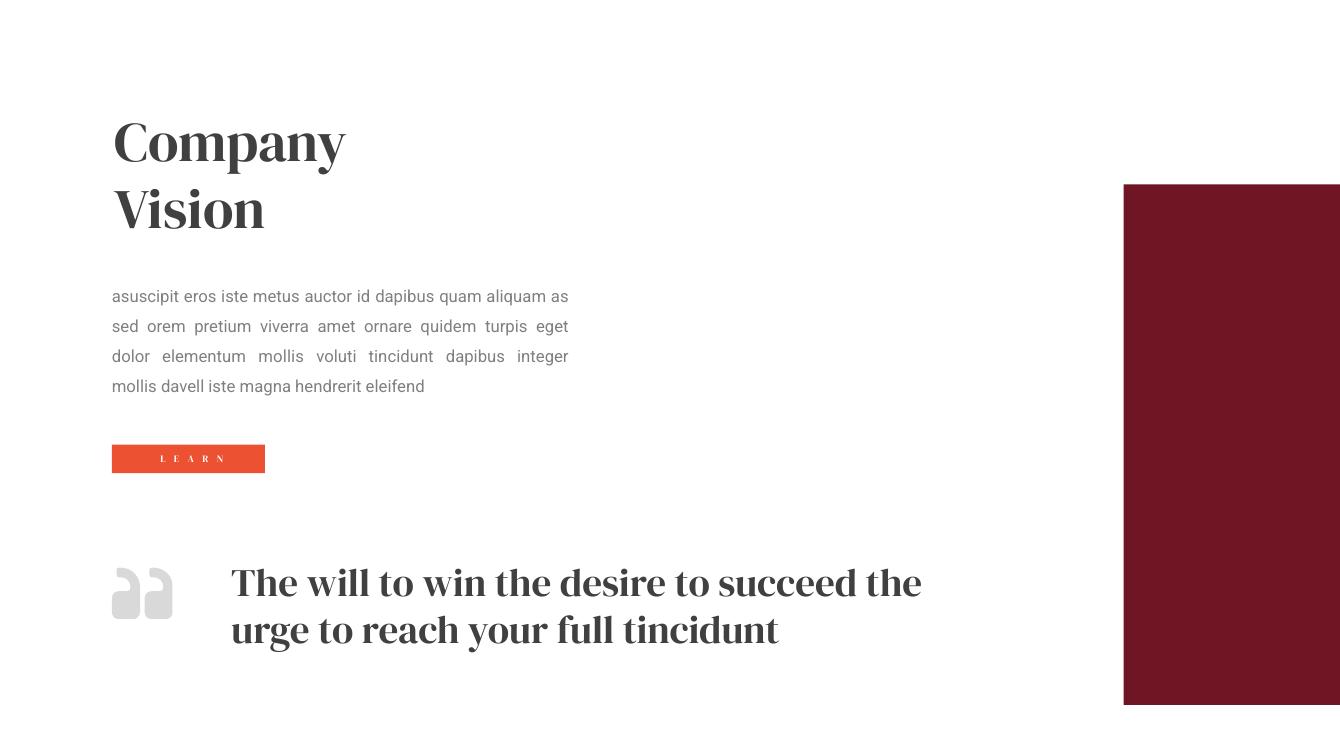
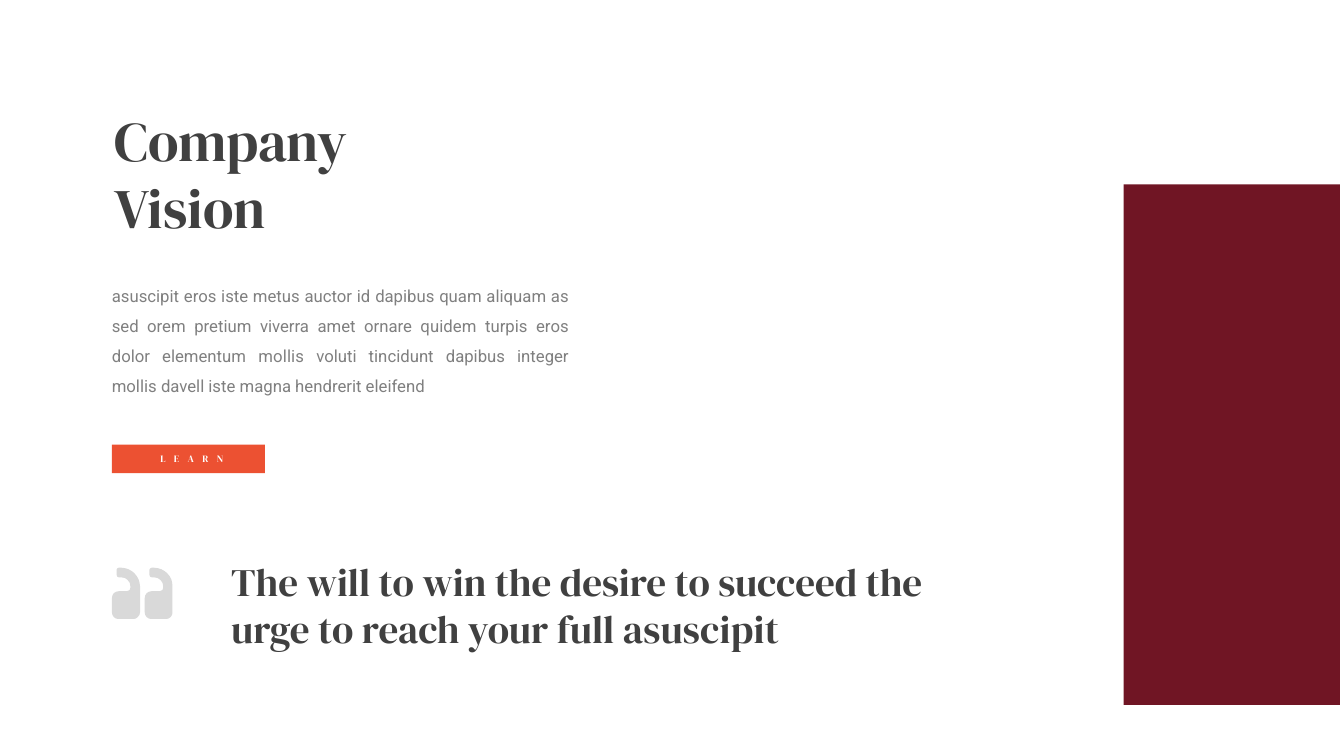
turpis eget: eget -> eros (552, 327)
full tincidunt: tincidunt -> asuscipit (701, 630)
